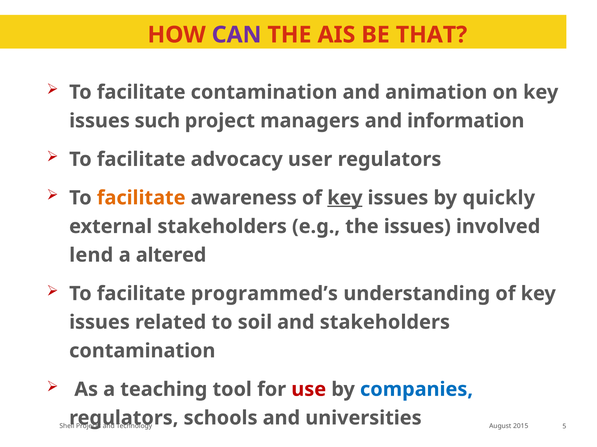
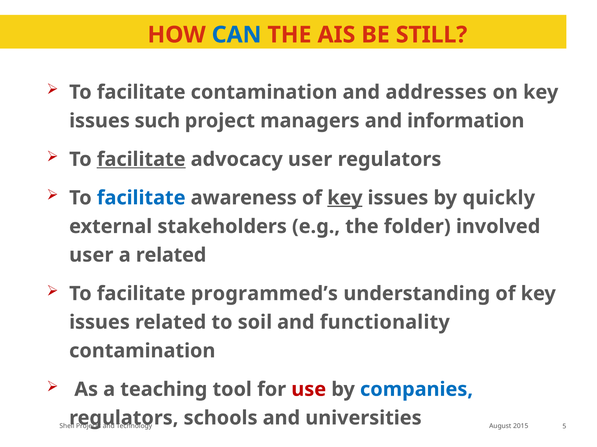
CAN colour: purple -> blue (237, 35)
THAT: THAT -> STILL (432, 35)
animation: animation -> addresses (436, 92)
facilitate underline: none -> present (141, 160)
facilitate colour: orange -> blue (141, 198)
the issues: issues -> folder (417, 227)
lend: lend -> user (91, 255)
a altered: altered -> related (171, 255)
and stakeholders: stakeholders -> functionality (385, 323)
